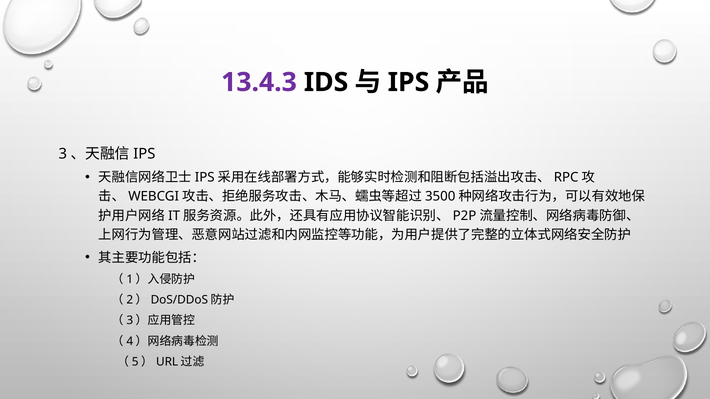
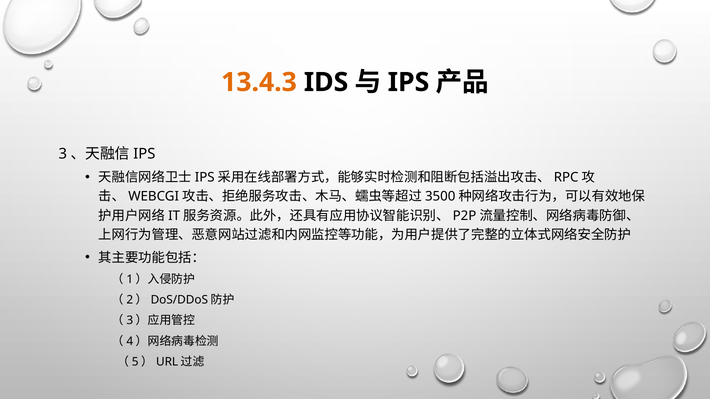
13.4.3 colour: purple -> orange (259, 82)
